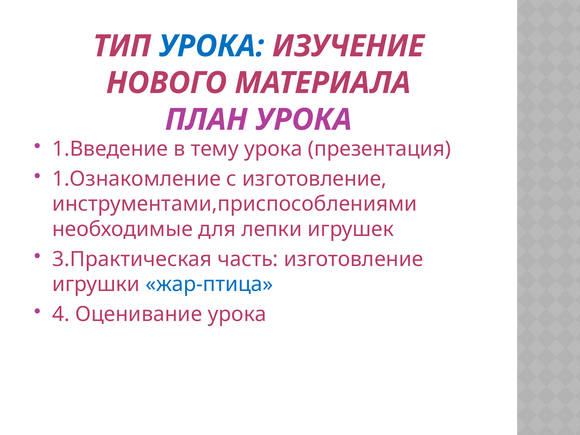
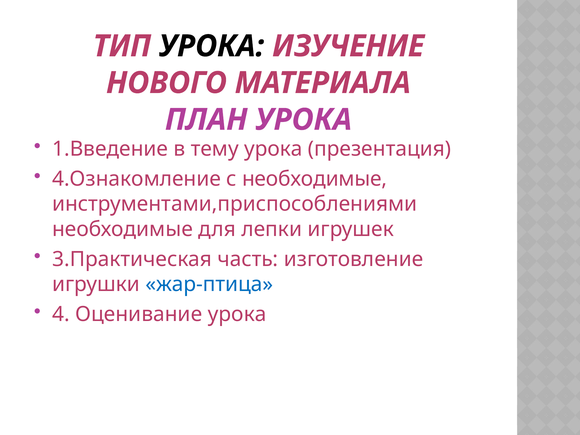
УРОКА colour: blue -> black (212, 46)
1.Ознакомление: 1.Ознакомление -> 4.Ознакомление (136, 179)
с изготовление: изготовление -> необходимые (315, 179)
